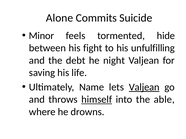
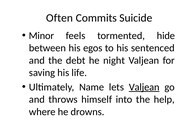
Alone: Alone -> Often (60, 18)
fight: fight -> egos (93, 48)
unfulfilling: unfulfilling -> sentenced (153, 48)
himself underline: present -> none (97, 100)
able: able -> help (164, 100)
